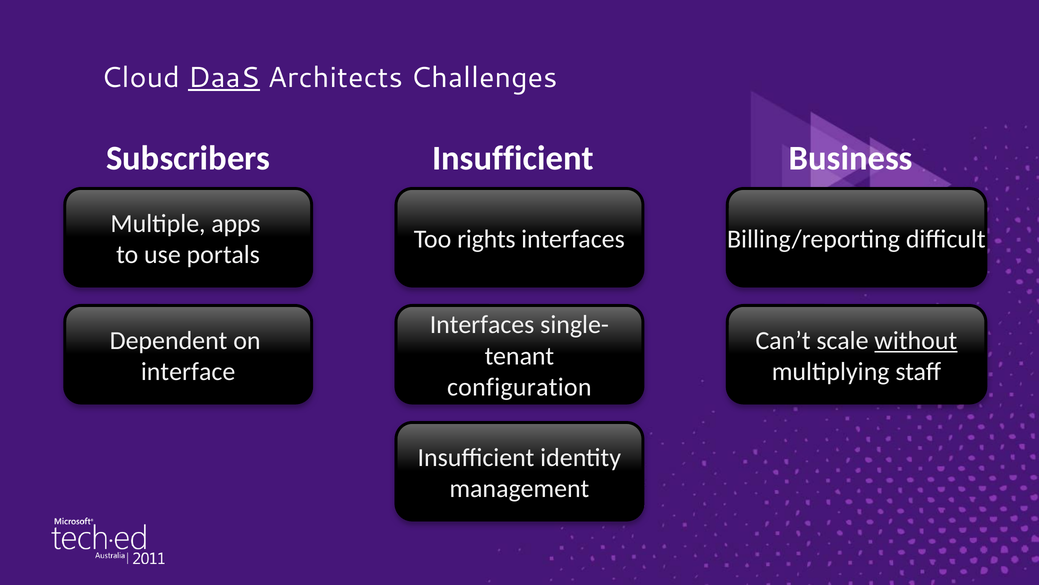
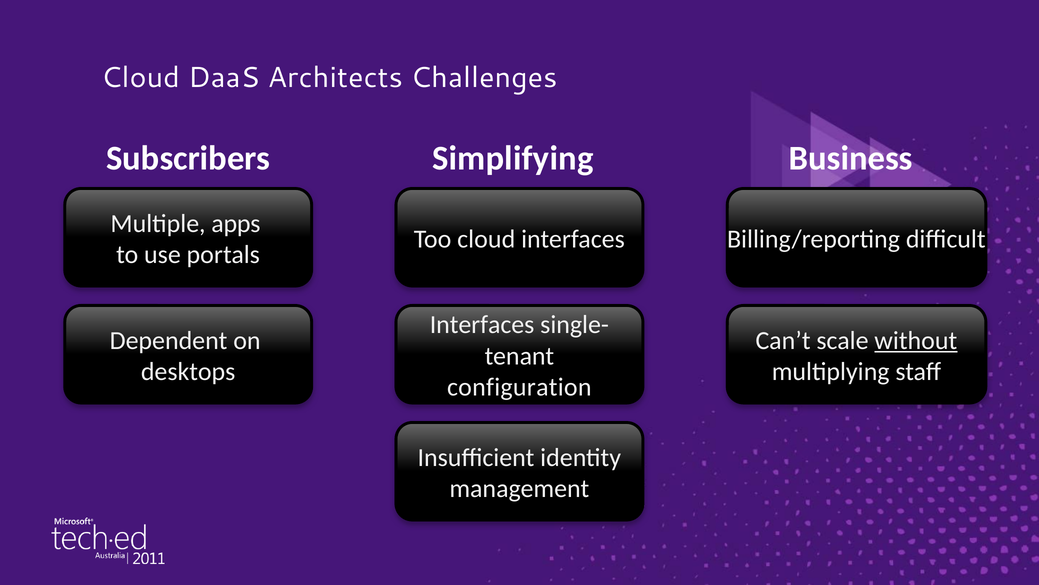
DaaS underline: present -> none (224, 78)
Subscribers Insufficient: Insufficient -> Simplifying (513, 158)
Too rights: rights -> cloud (486, 239)
interface: interface -> desktops (188, 371)
